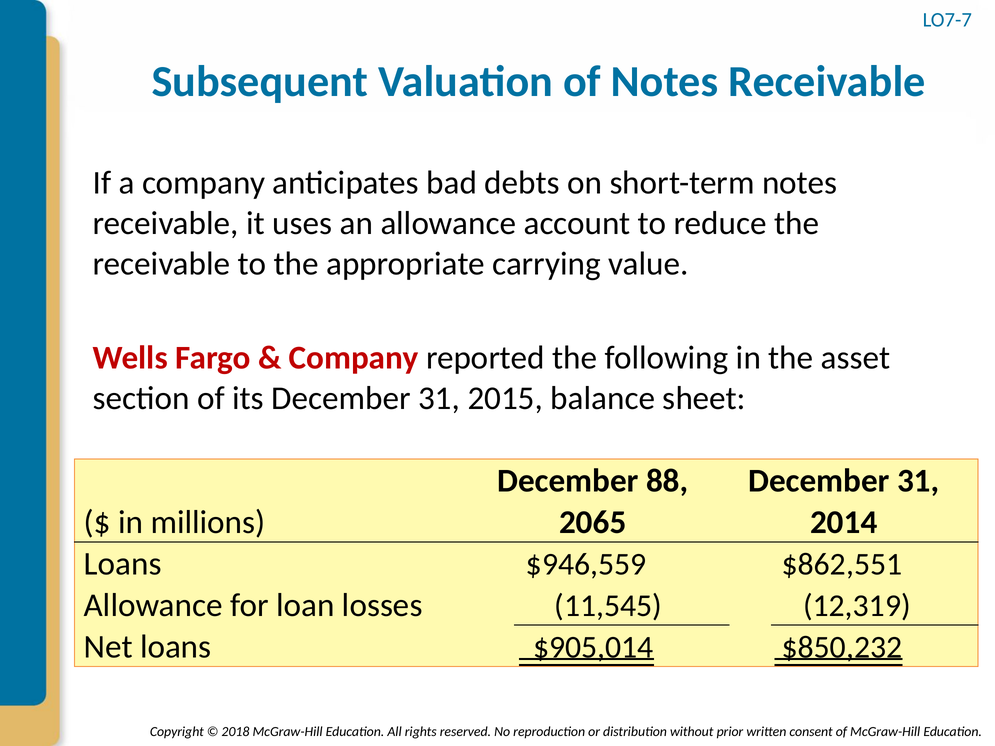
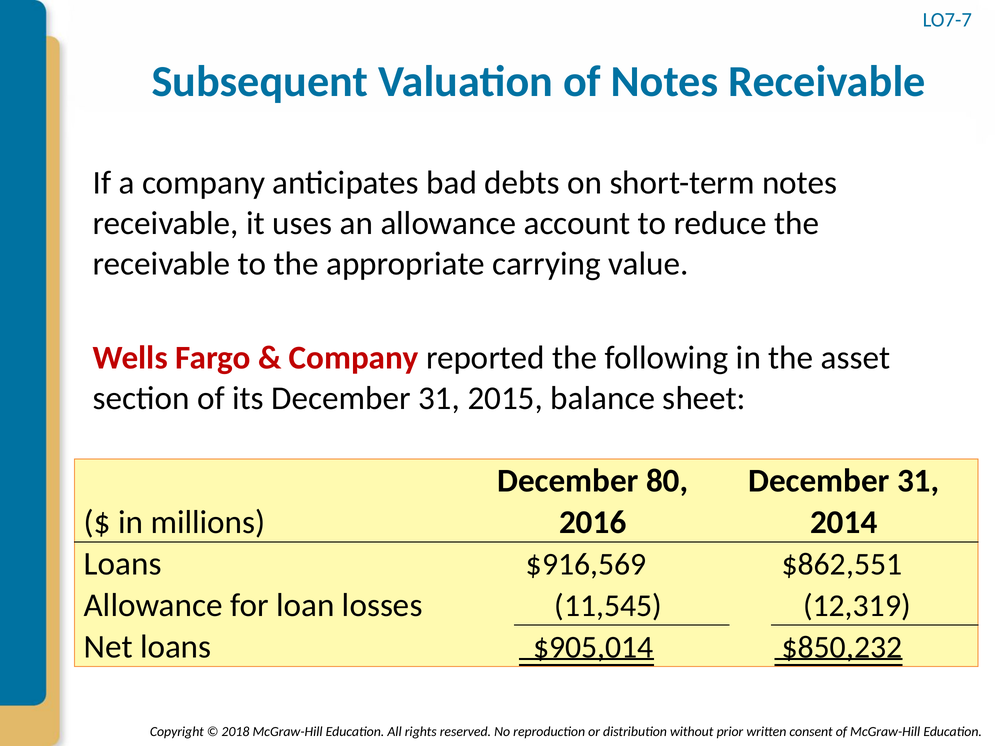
88: 88 -> 80 (667, 481)
2065: 2065 -> 2016 (593, 522)
$946,559: $946,559 -> $916,569 (586, 565)
